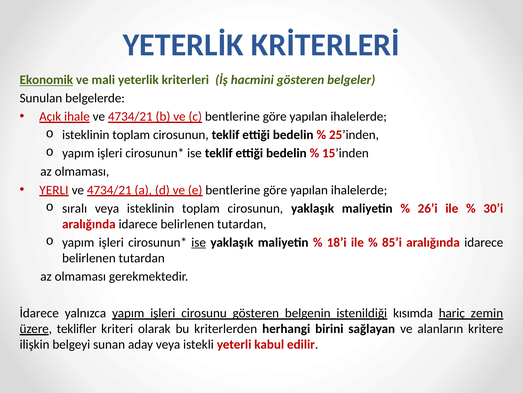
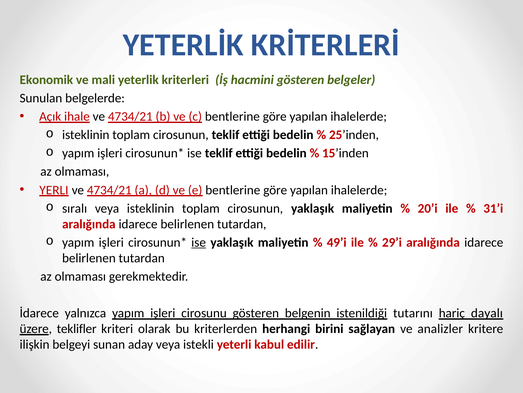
Ekonomik underline: present -> none (46, 80)
26’i: 26’i -> 20’i (428, 208)
30’i: 30’i -> 31’i (493, 208)
18’i: 18’i -> 49’i (337, 242)
85’i: 85’i -> 29’i (392, 242)
kısımda: kısımda -> tutarını (413, 313)
zemin: zemin -> dayalı (487, 313)
alanların: alanların -> analizler (440, 328)
